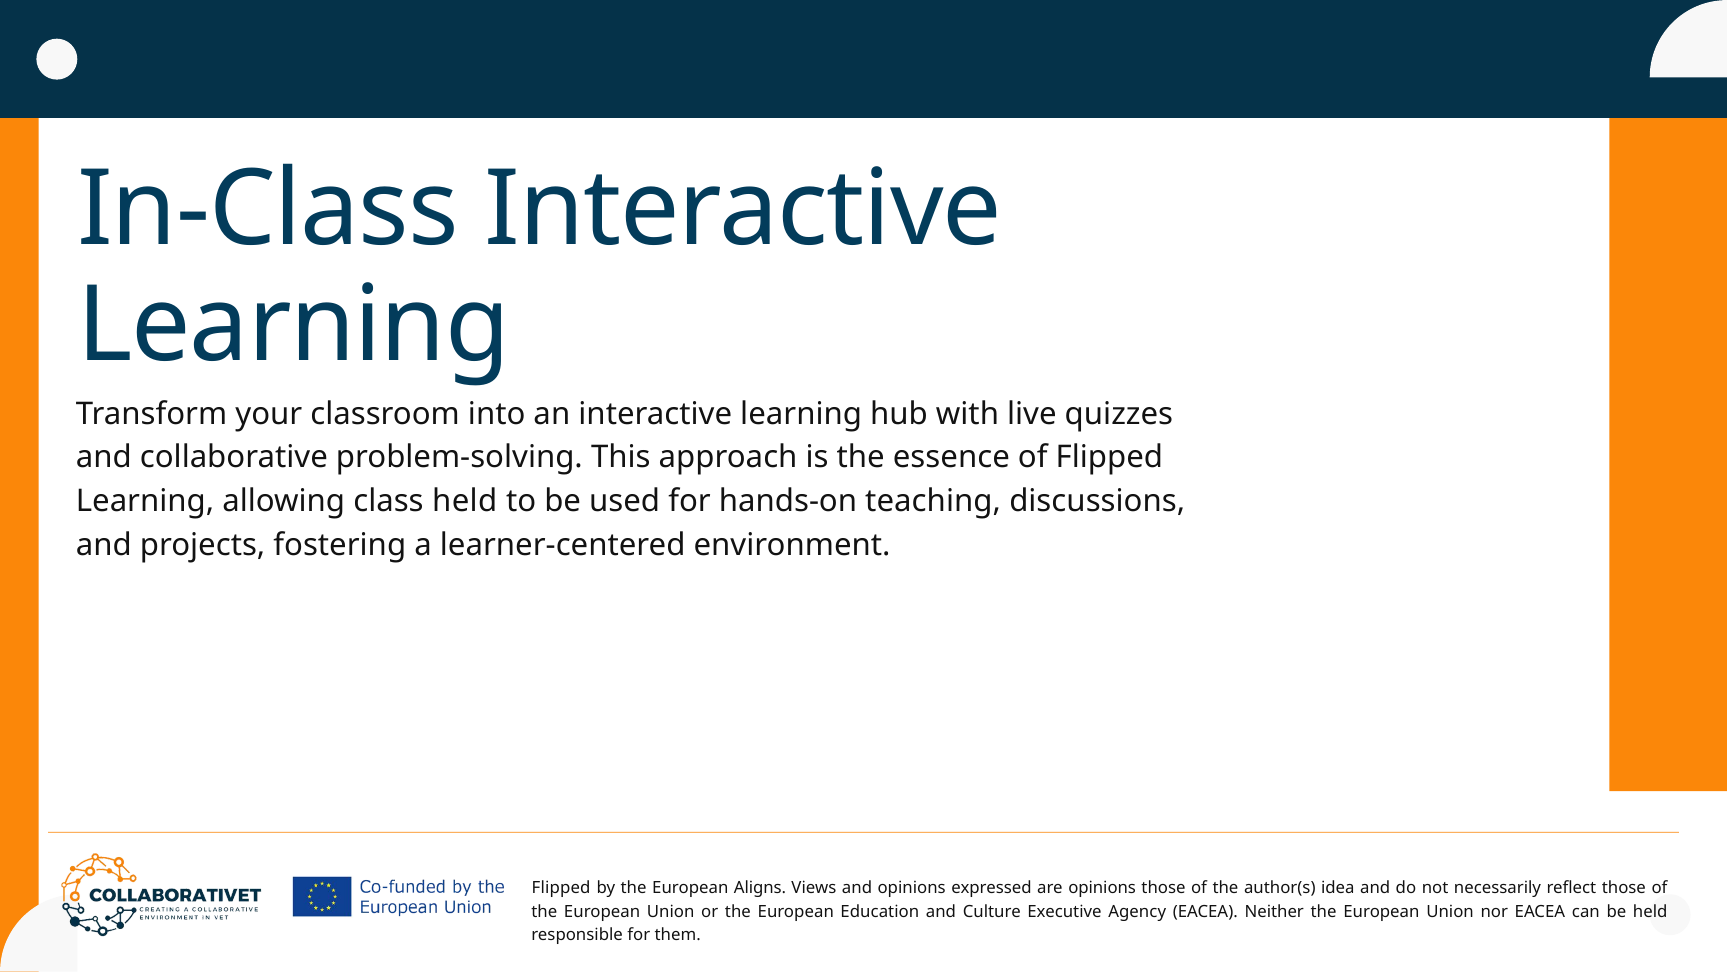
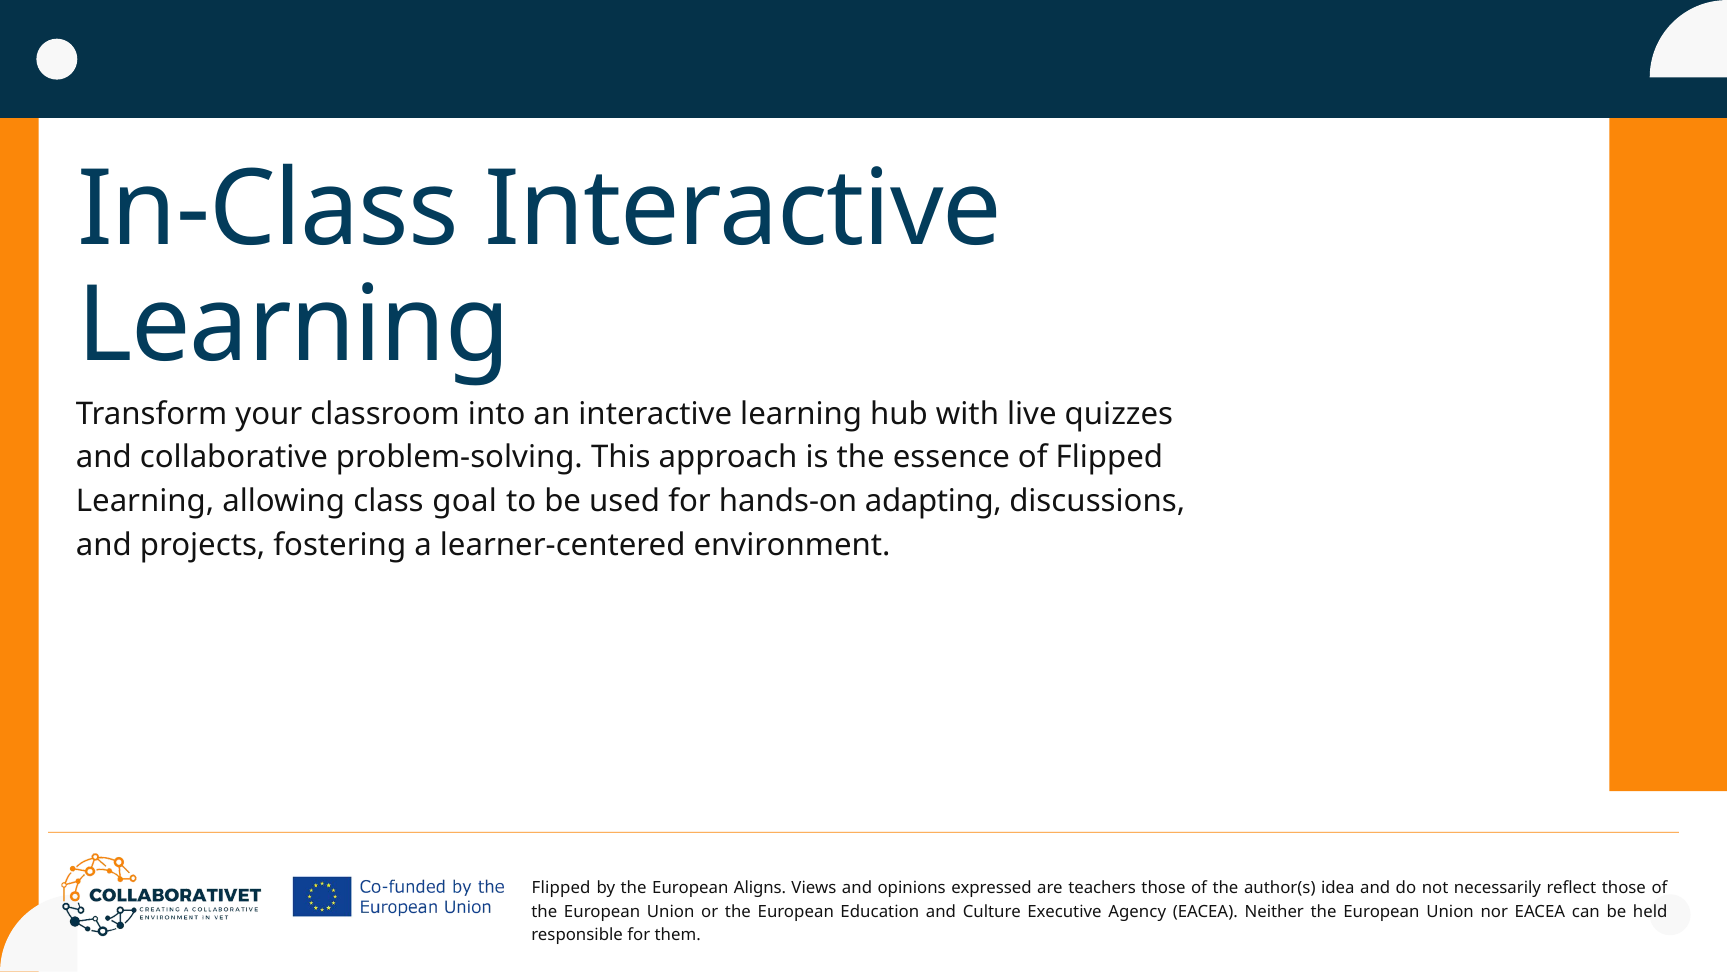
class held: held -> goal (465, 501)
teaching: teaching -> adapting (933, 501)
are opinions: opinions -> teachers (1102, 887)
